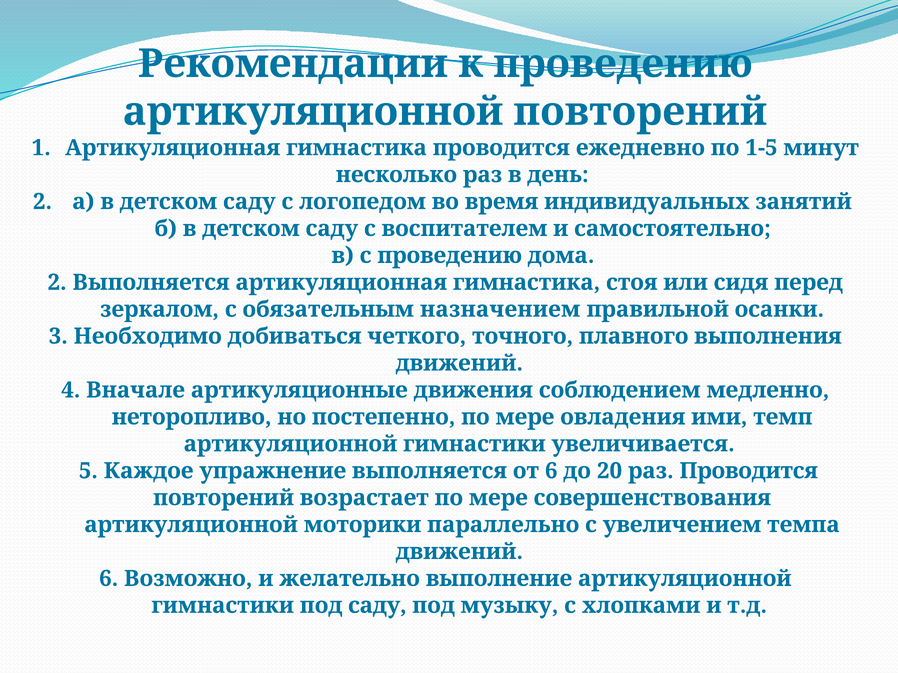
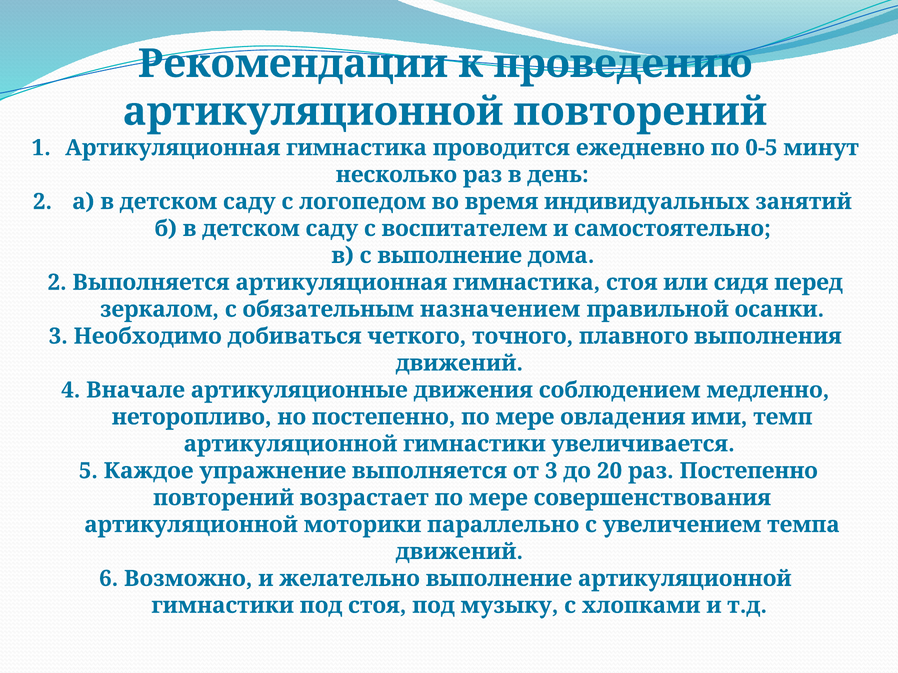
1-5: 1-5 -> 0-5 (761, 148)
с проведению: проведению -> выполнение (450, 256)
от 6: 6 -> 3 (551, 471)
раз Проводится: Проводится -> Постепенно (749, 471)
под саду: саду -> стоя (377, 606)
